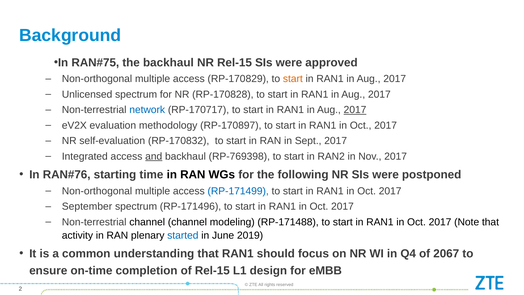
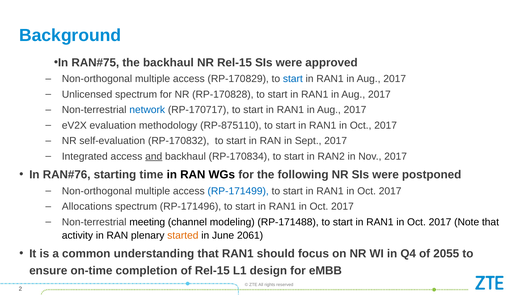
start colour: orange -> blue (293, 79)
2017 underline: present -> none (355, 110)
RP-170897: RP-170897 -> RP-875110 (231, 125)
RP-769398: RP-769398 -> RP-170834 (239, 156)
September: September -> Allocations (87, 206)
Non-terrestrial channel: channel -> meeting (147, 222)
started colour: blue -> orange (183, 235)
2019: 2019 -> 2061 (250, 235)
2067: 2067 -> 2055 (446, 254)
